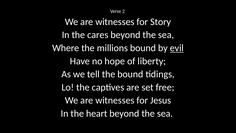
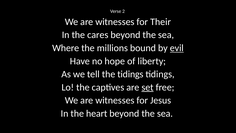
Story: Story -> Their (161, 22)
the bound: bound -> tidings (130, 74)
set underline: none -> present (148, 87)
